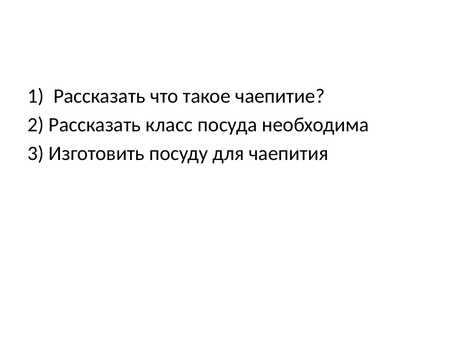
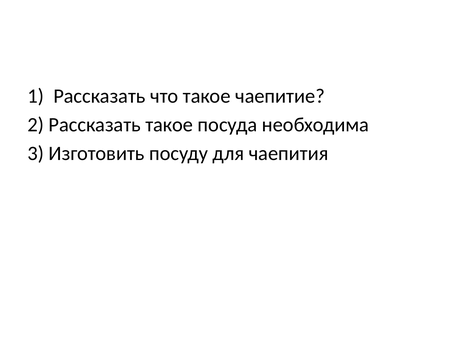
Рассказать класс: класс -> такое (169, 125)
